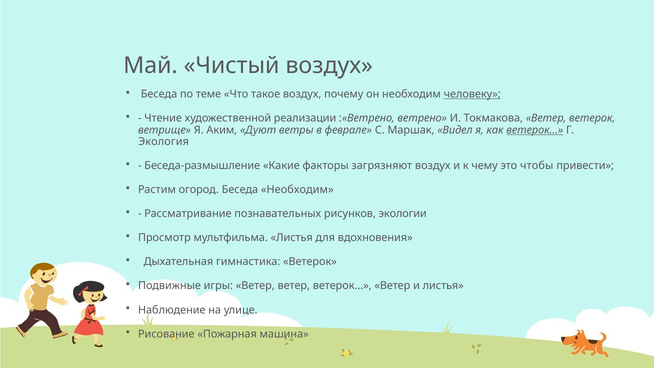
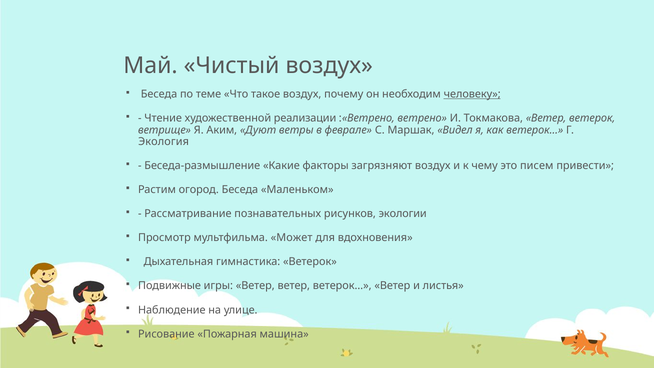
ветерок… underline: present -> none (535, 130)
чтобы: чтобы -> писем (537, 166)
Беседа Необходим: Необходим -> Маленьком (297, 190)
мультфильма Листья: Листья -> Может (292, 238)
